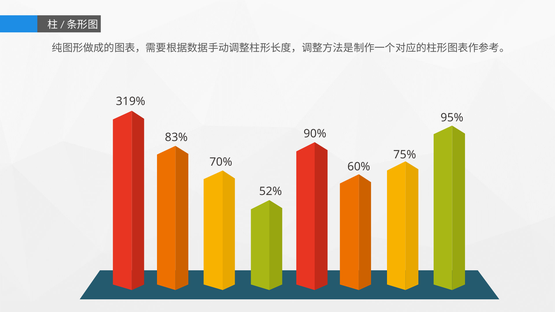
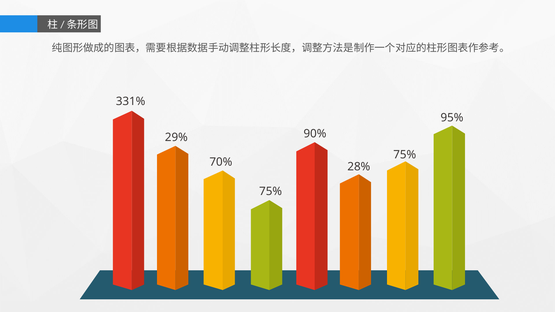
319%: 319% -> 331% (131, 101)
83%: 83% -> 29% (176, 137)
60%: 60% -> 28% (359, 167)
52%: 52% -> 75% (271, 191)
